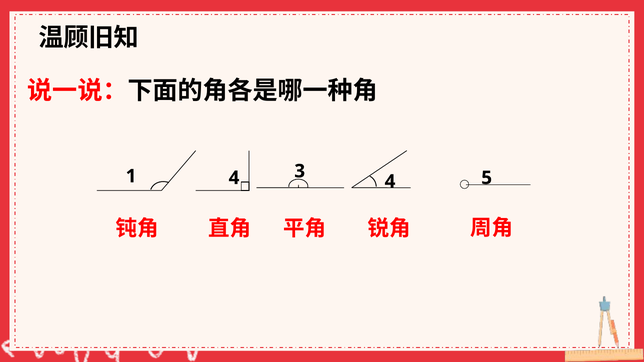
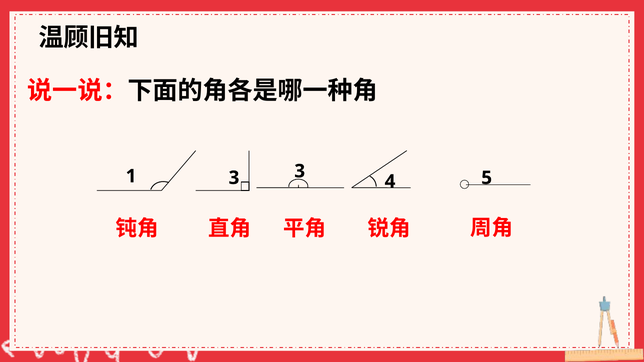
1 4: 4 -> 3 (234, 178)
